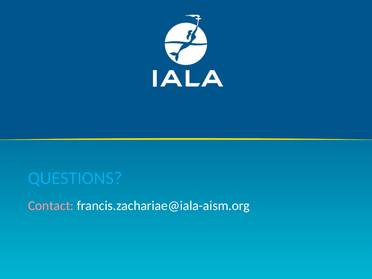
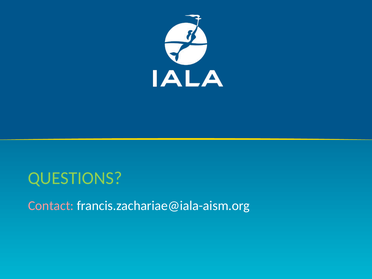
QUESTIONS colour: light blue -> light green (75, 178)
